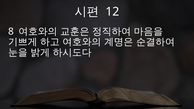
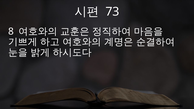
12: 12 -> 73 (112, 12)
